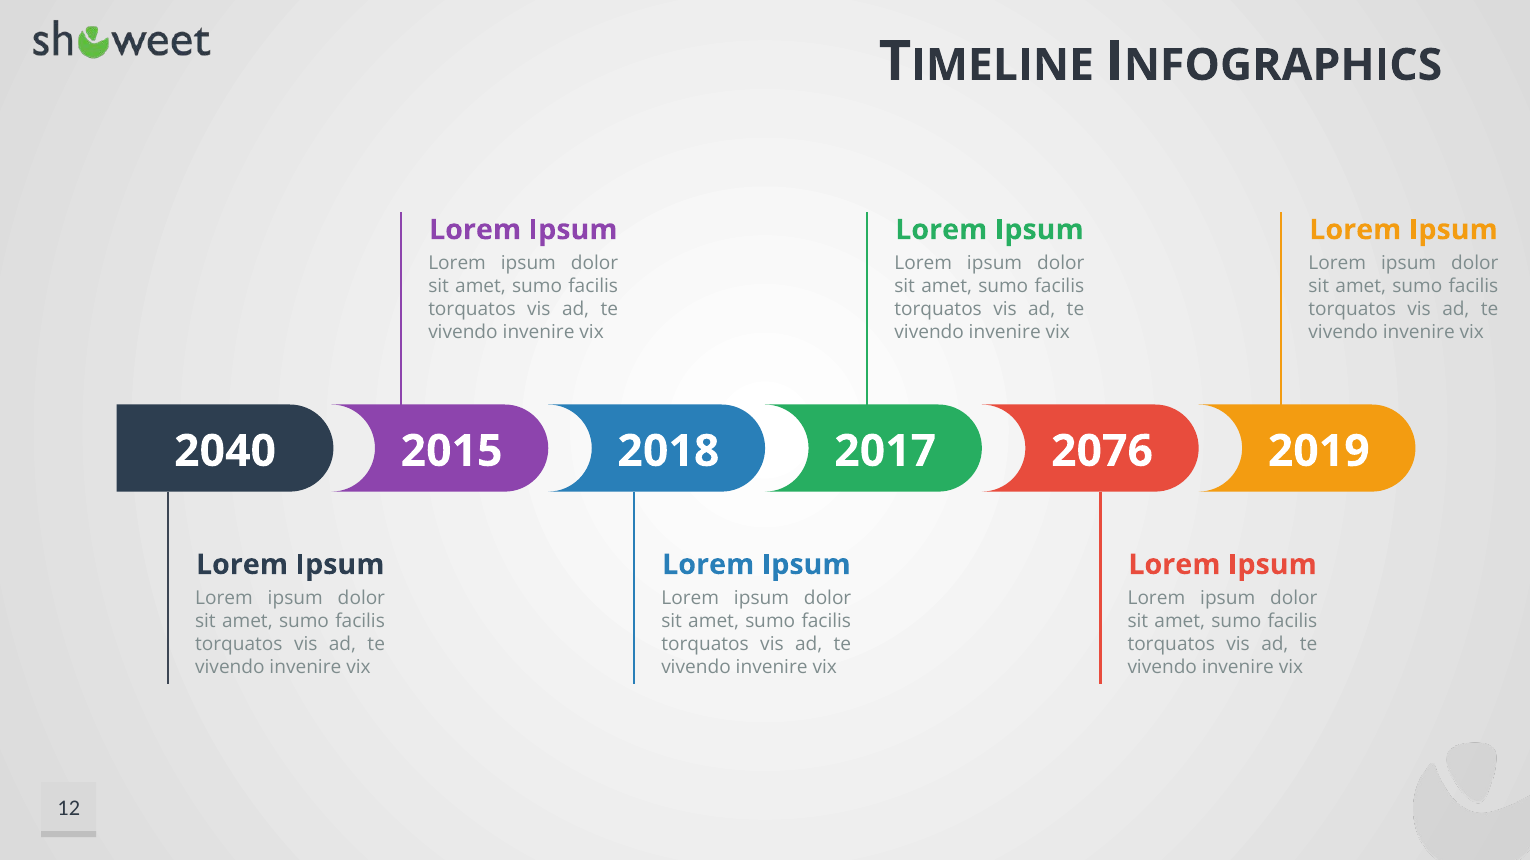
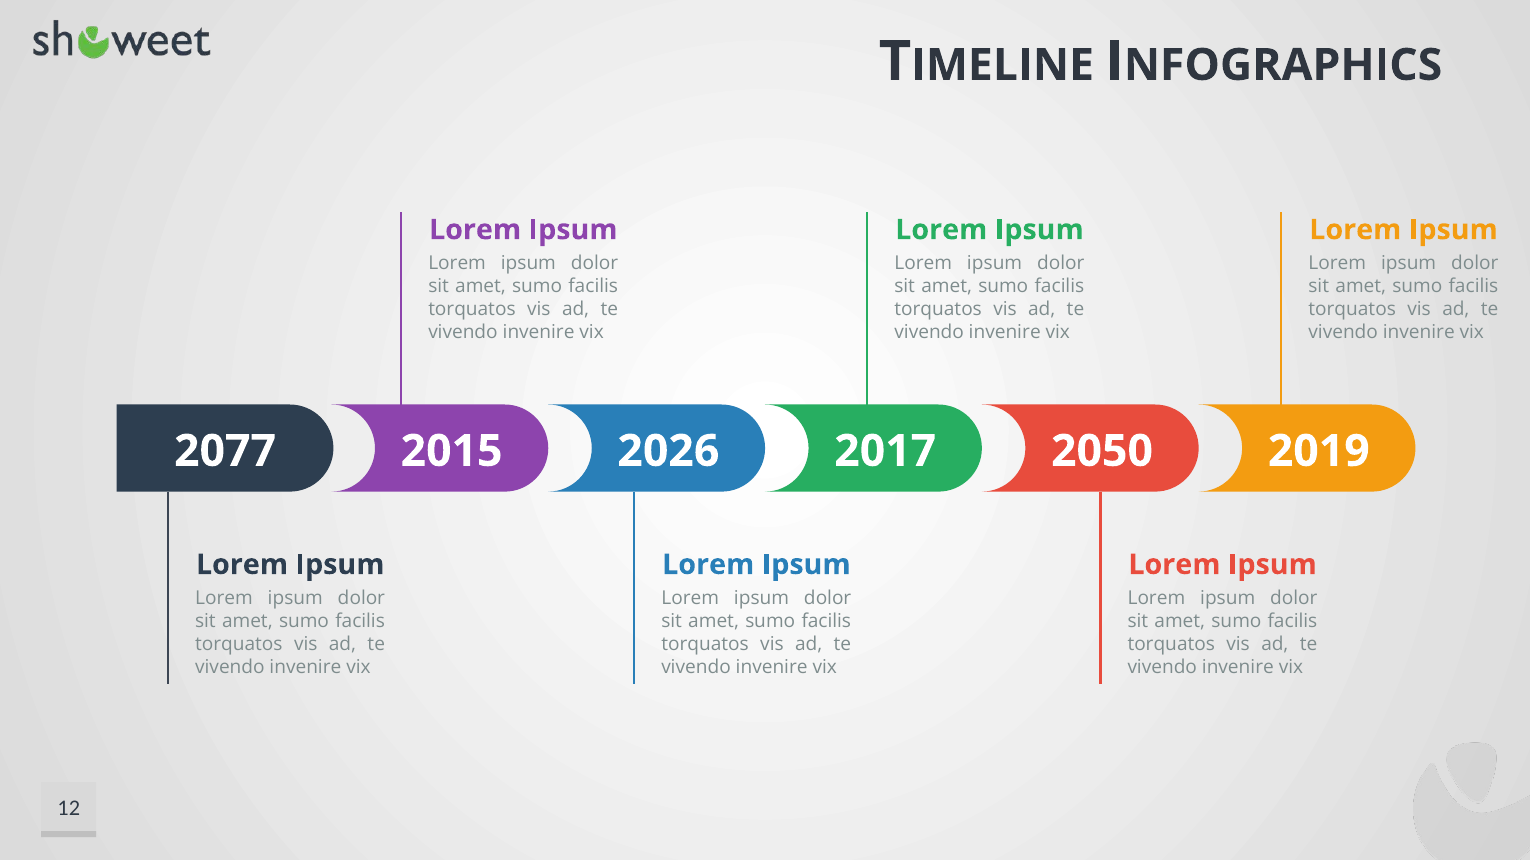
2040: 2040 -> 2077 (225, 451)
2018: 2018 -> 2026 (668, 451)
2076: 2076 -> 2050 (1102, 451)
